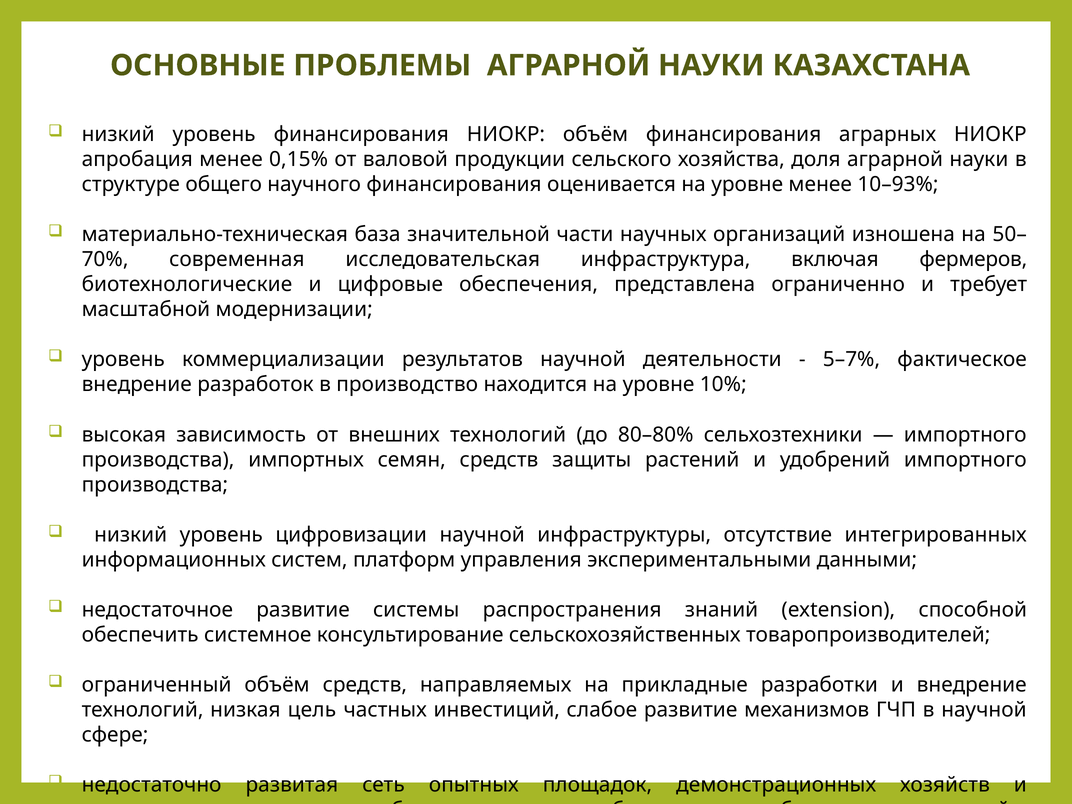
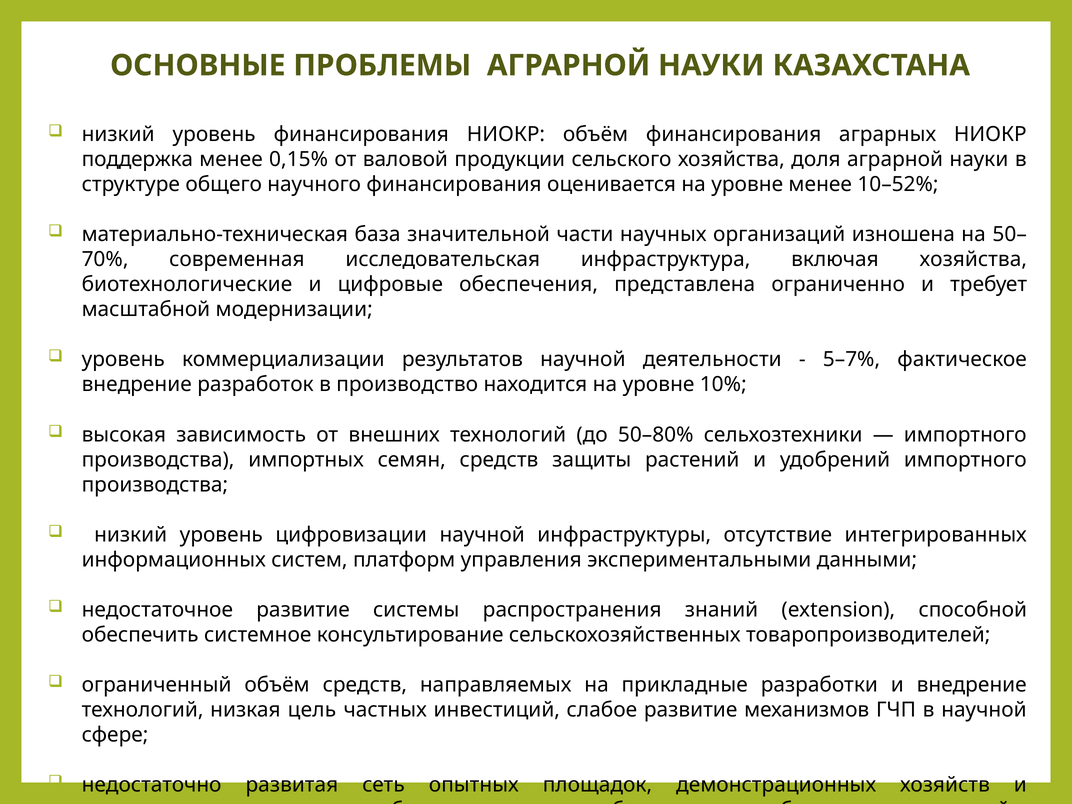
апробация: апробация -> поддержка (137, 159)
10–93%: 10–93% -> 10–52% (898, 184)
включая фермеров: фермеров -> хозяйства (973, 259)
80–80%: 80–80% -> 50–80% (656, 435)
